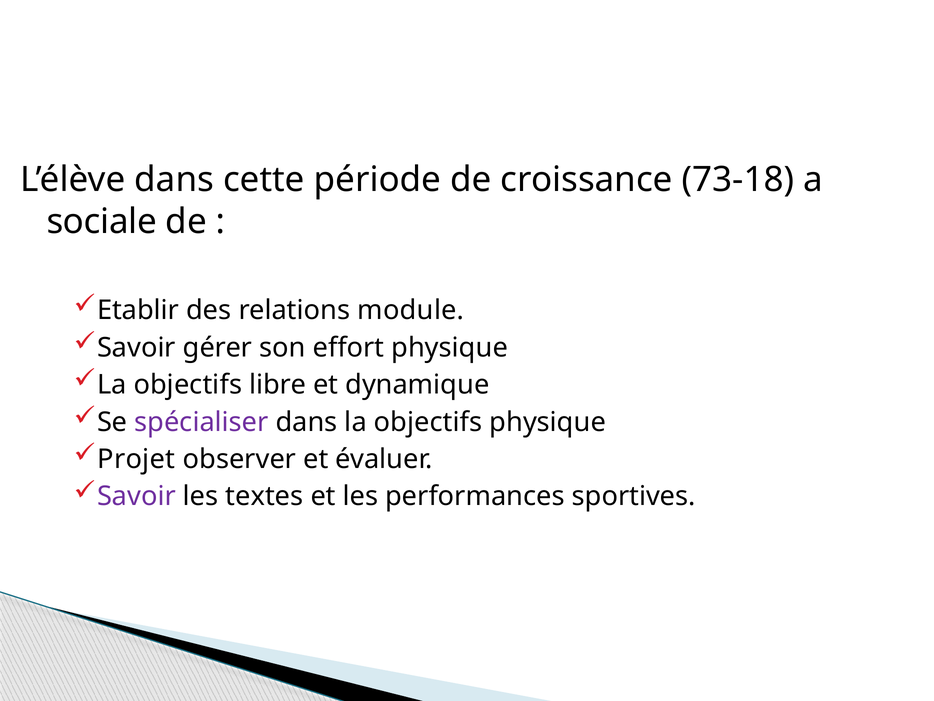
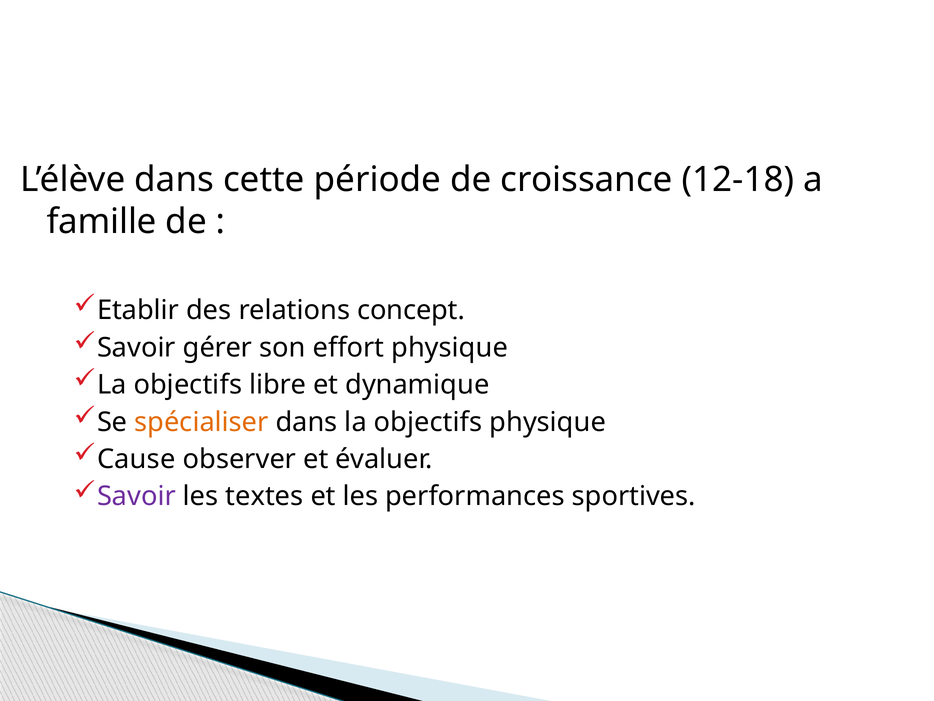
73-18: 73-18 -> 12-18 (738, 179)
sociale: sociale -> famille (102, 221)
module: module -> concept (411, 310)
spécialiser colour: purple -> orange (201, 422)
Projet: Projet -> Cause (136, 459)
